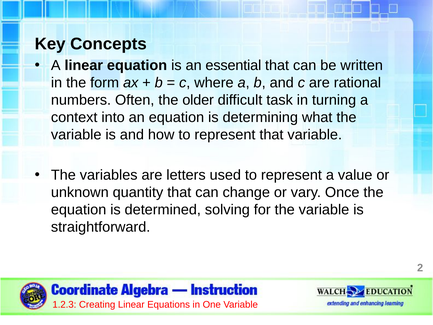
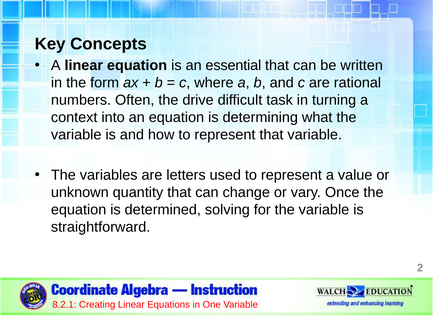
older: older -> drive (198, 100)
1.2.3: 1.2.3 -> 8.2.1 (64, 304)
